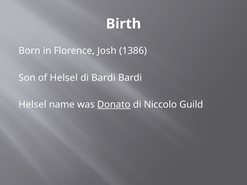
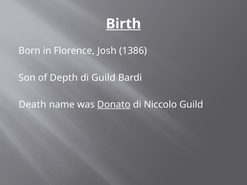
Birth underline: none -> present (123, 24)
of Helsel: Helsel -> Depth (64, 78)
di Bardi: Bardi -> Guild (103, 78)
Helsel: Helsel -> Death (32, 105)
